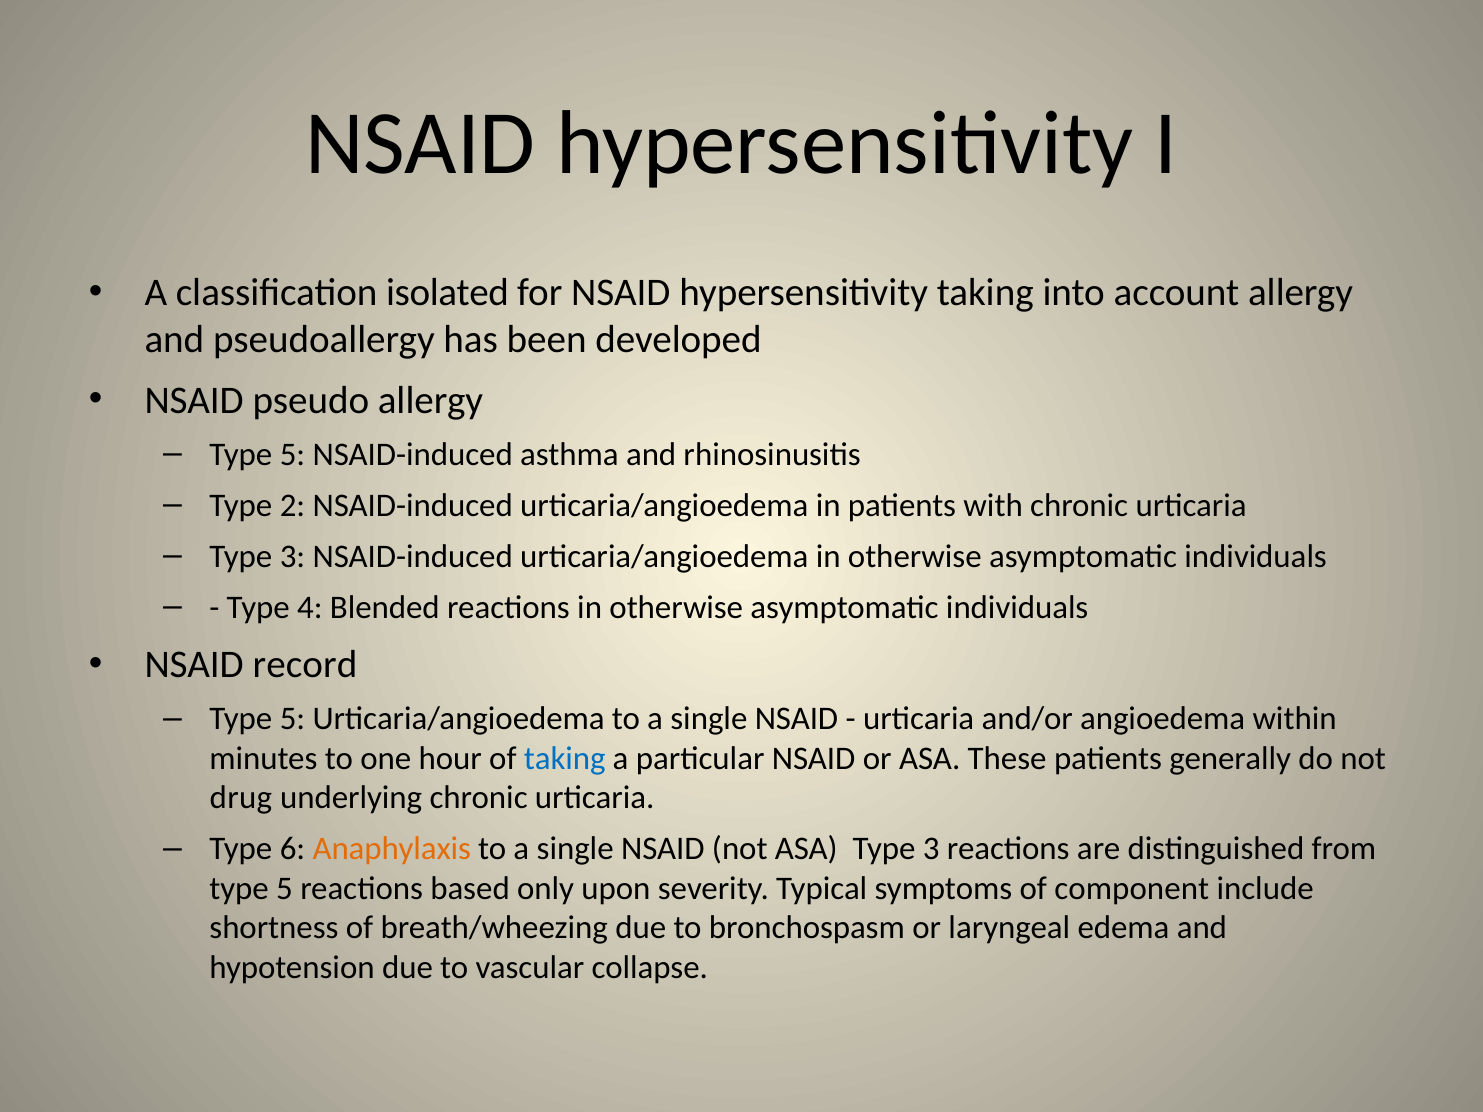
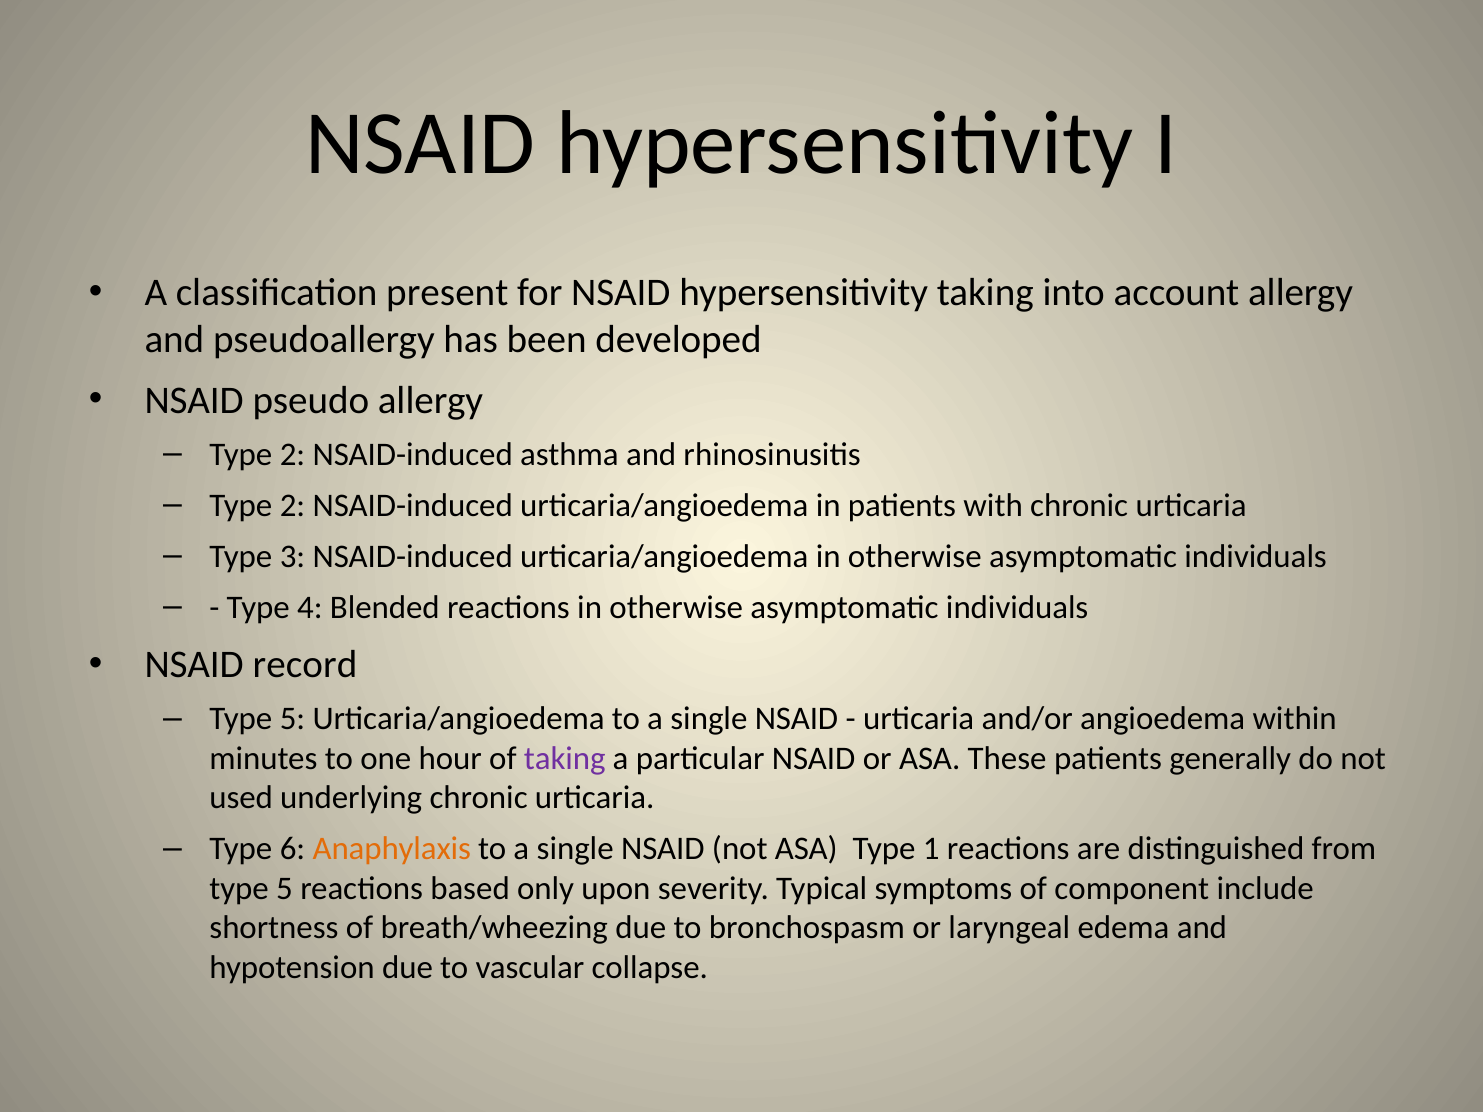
isolated: isolated -> present (447, 293)
5: 5 -> 2 (293, 455)
taking colour: blue -> purple (565, 759)
drug: drug -> used (241, 798)
ASA Type 3: 3 -> 1 (931, 849)
